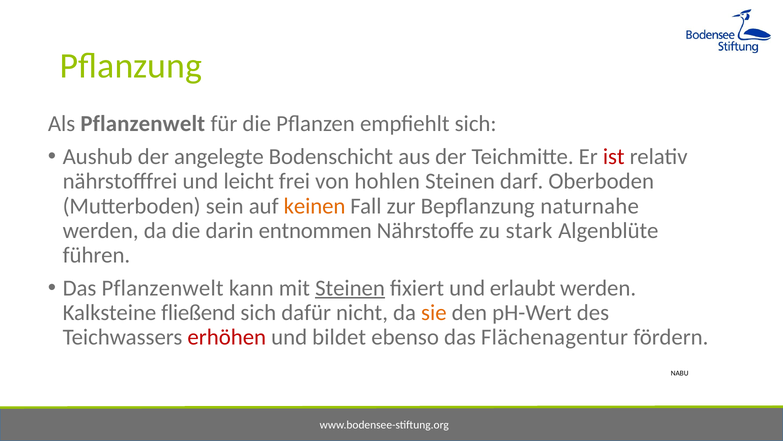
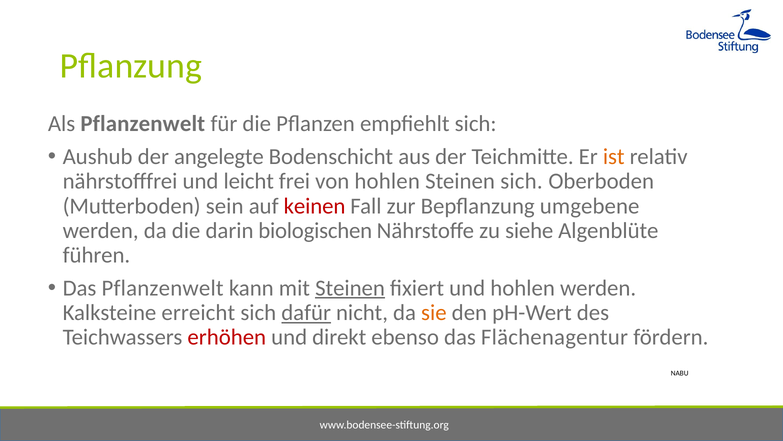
ist colour: red -> orange (614, 156)
Steinen darf: darf -> sich (521, 181)
keinen colour: orange -> red (315, 206)
naturnahe: naturnahe -> umgebene (590, 206)
entnommen: entnommen -> biologischen (315, 230)
stark: stark -> siehe (529, 230)
und erlaubt: erlaubt -> hohlen (523, 288)
fließend: fließend -> erreicht (198, 312)
dafür underline: none -> present (306, 312)
bildet: bildet -> direkt (339, 337)
